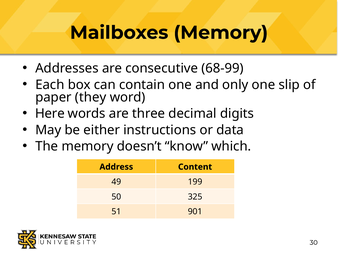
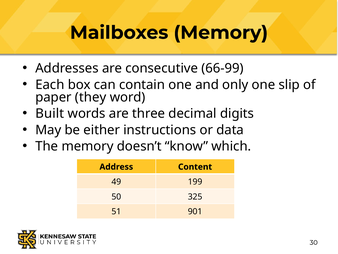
68-99: 68-99 -> 66-99 (222, 68)
Here: Here -> Built (50, 113)
